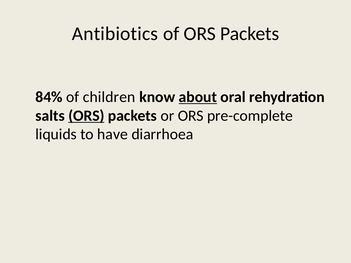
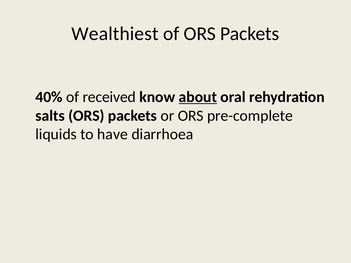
Antibiotics: Antibiotics -> Wealthiest (115, 34)
84%: 84% -> 40% (49, 97)
children: children -> received (109, 97)
ORS underline: present -> none (86, 116)
